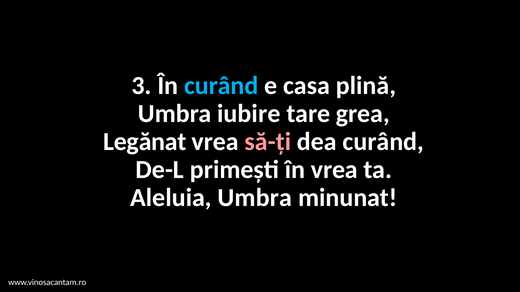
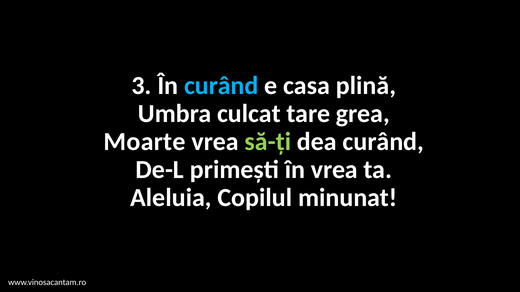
iubire: iubire -> culcat (249, 114)
Legănat: Legănat -> Moarte (145, 142)
să-ți colour: pink -> light green (268, 142)
Aleluia Umbra: Umbra -> Copilul (255, 198)
